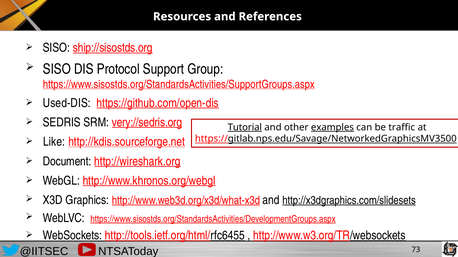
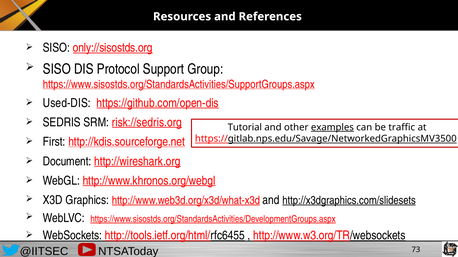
ship://sisostds.org: ship://sisostds.org -> only://sisostds.org (113, 48)
very://sedris.org: very://sedris.org -> risk://sedris.org (147, 123)
Tutorial underline: present -> none (245, 128)
Like: Like -> First (54, 142)
